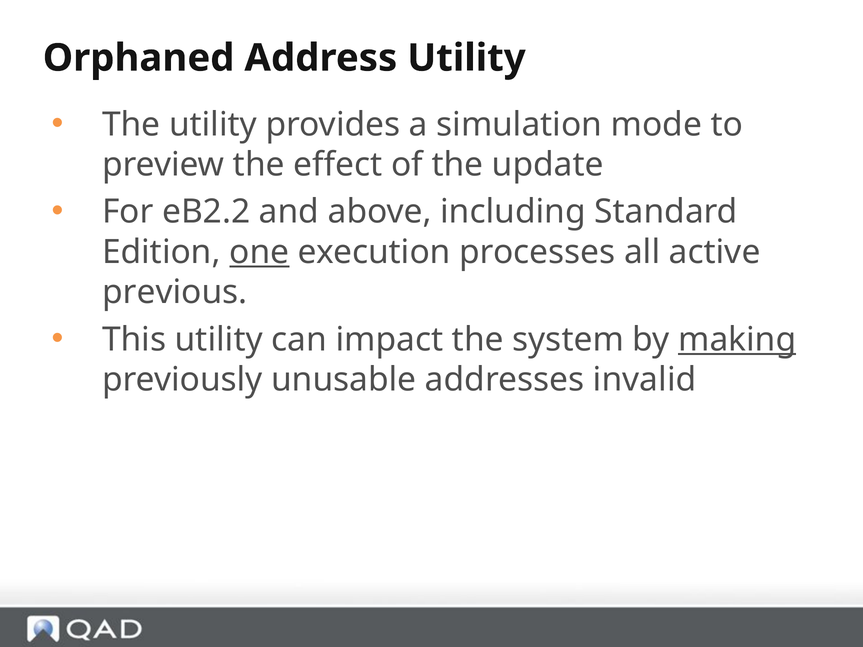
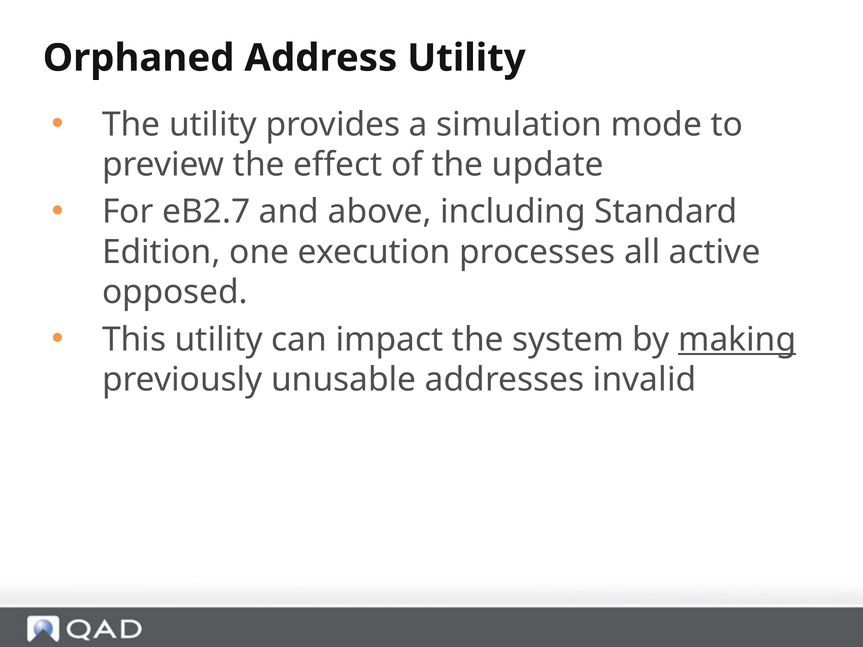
eB2.2: eB2.2 -> eB2.7 (206, 212)
one underline: present -> none (259, 252)
previous: previous -> opposed (175, 293)
